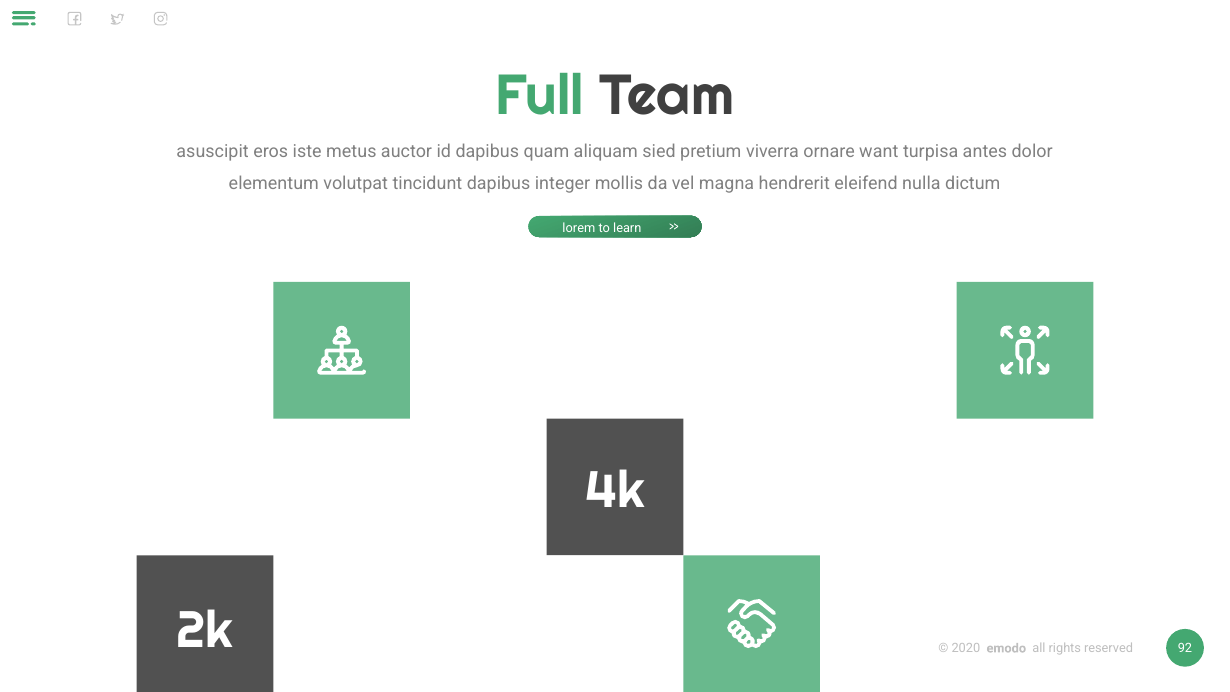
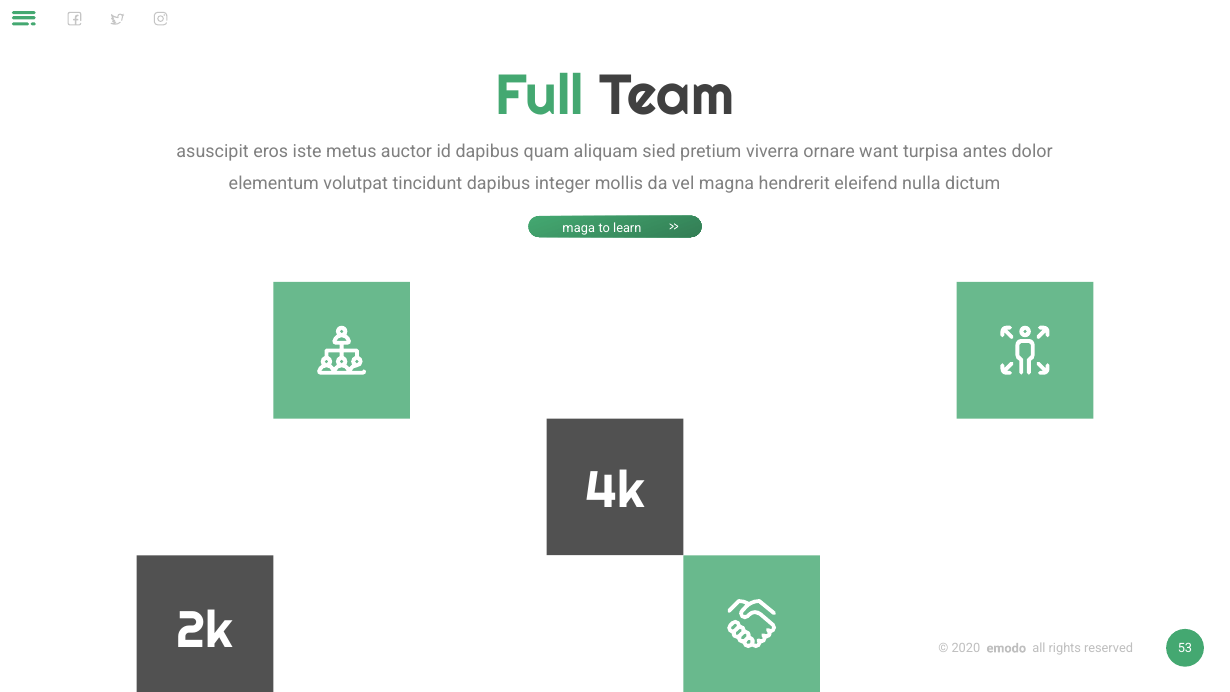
lorem: lorem -> maga (579, 229)
92: 92 -> 53 (1185, 648)
